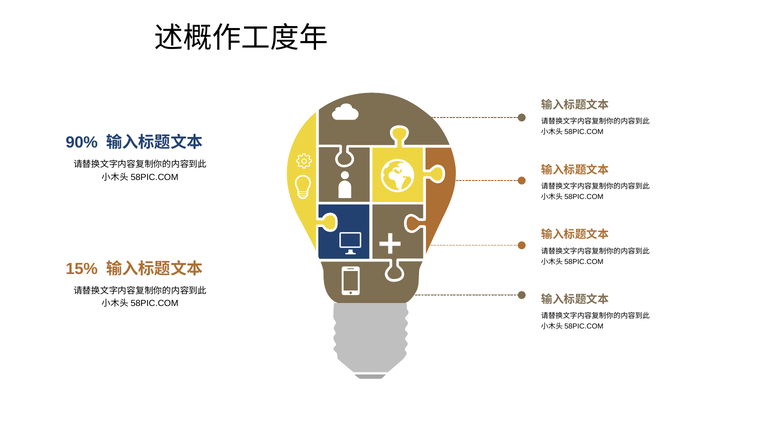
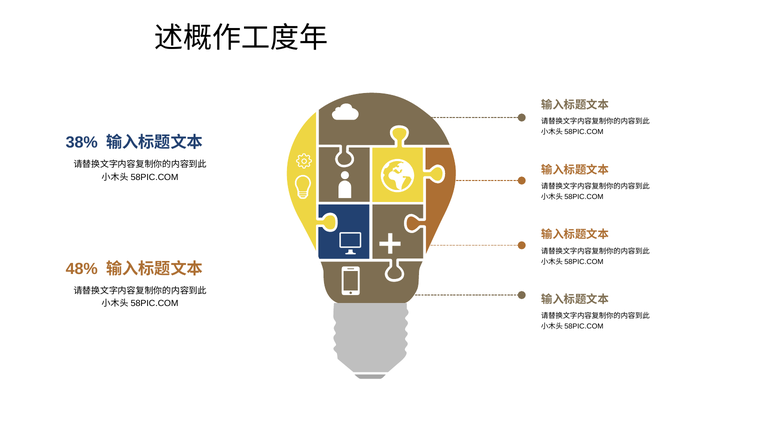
90%: 90% -> 38% (82, 143)
15%: 15% -> 48% (82, 269)
